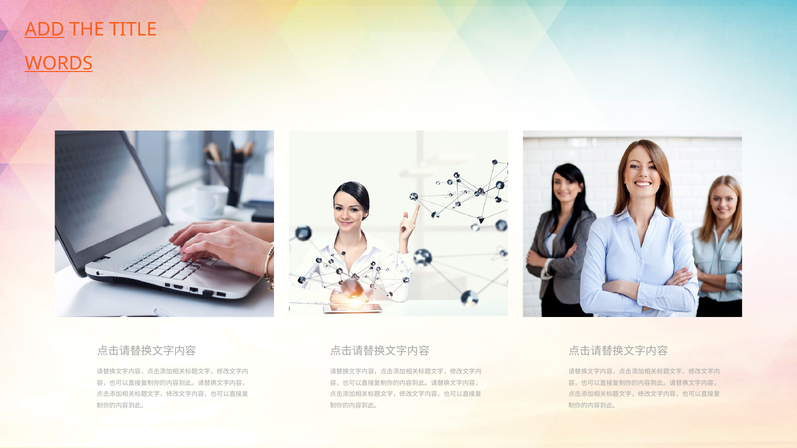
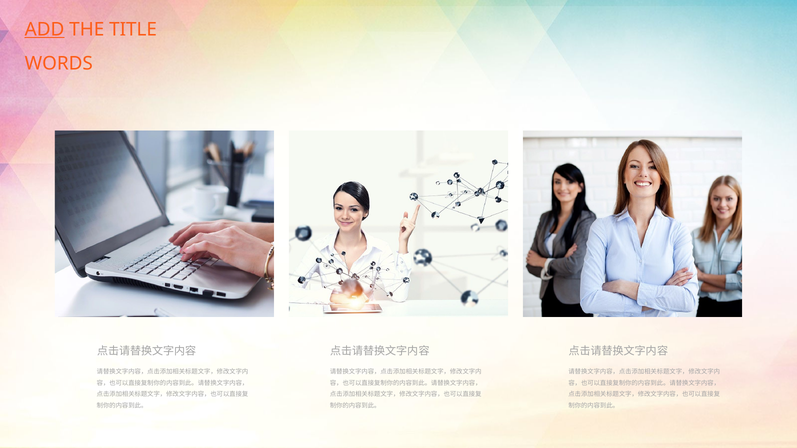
WORDS underline: present -> none (59, 63)
